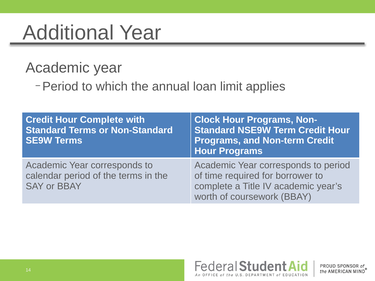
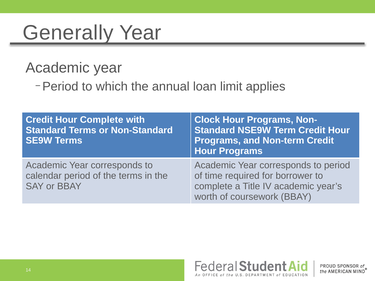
Additional: Additional -> Generally (68, 33)
